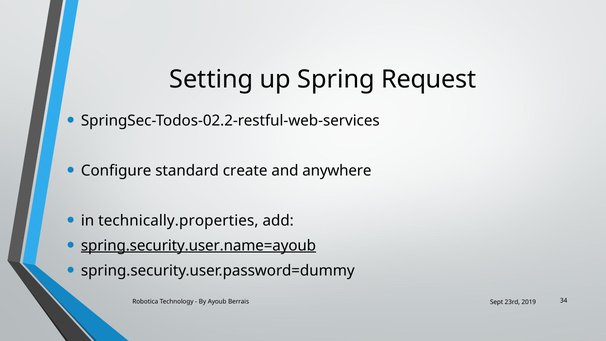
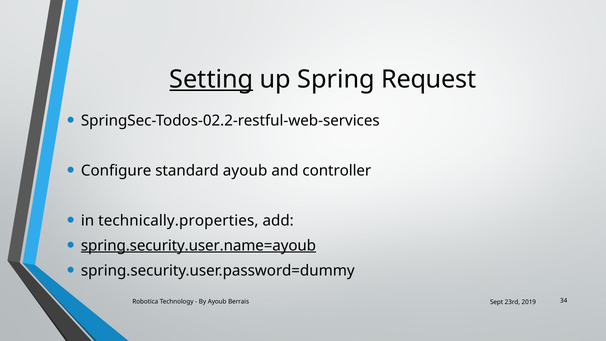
Setting underline: none -> present (211, 79)
standard create: create -> ayoub (245, 171)
anywhere: anywhere -> controller (337, 171)
